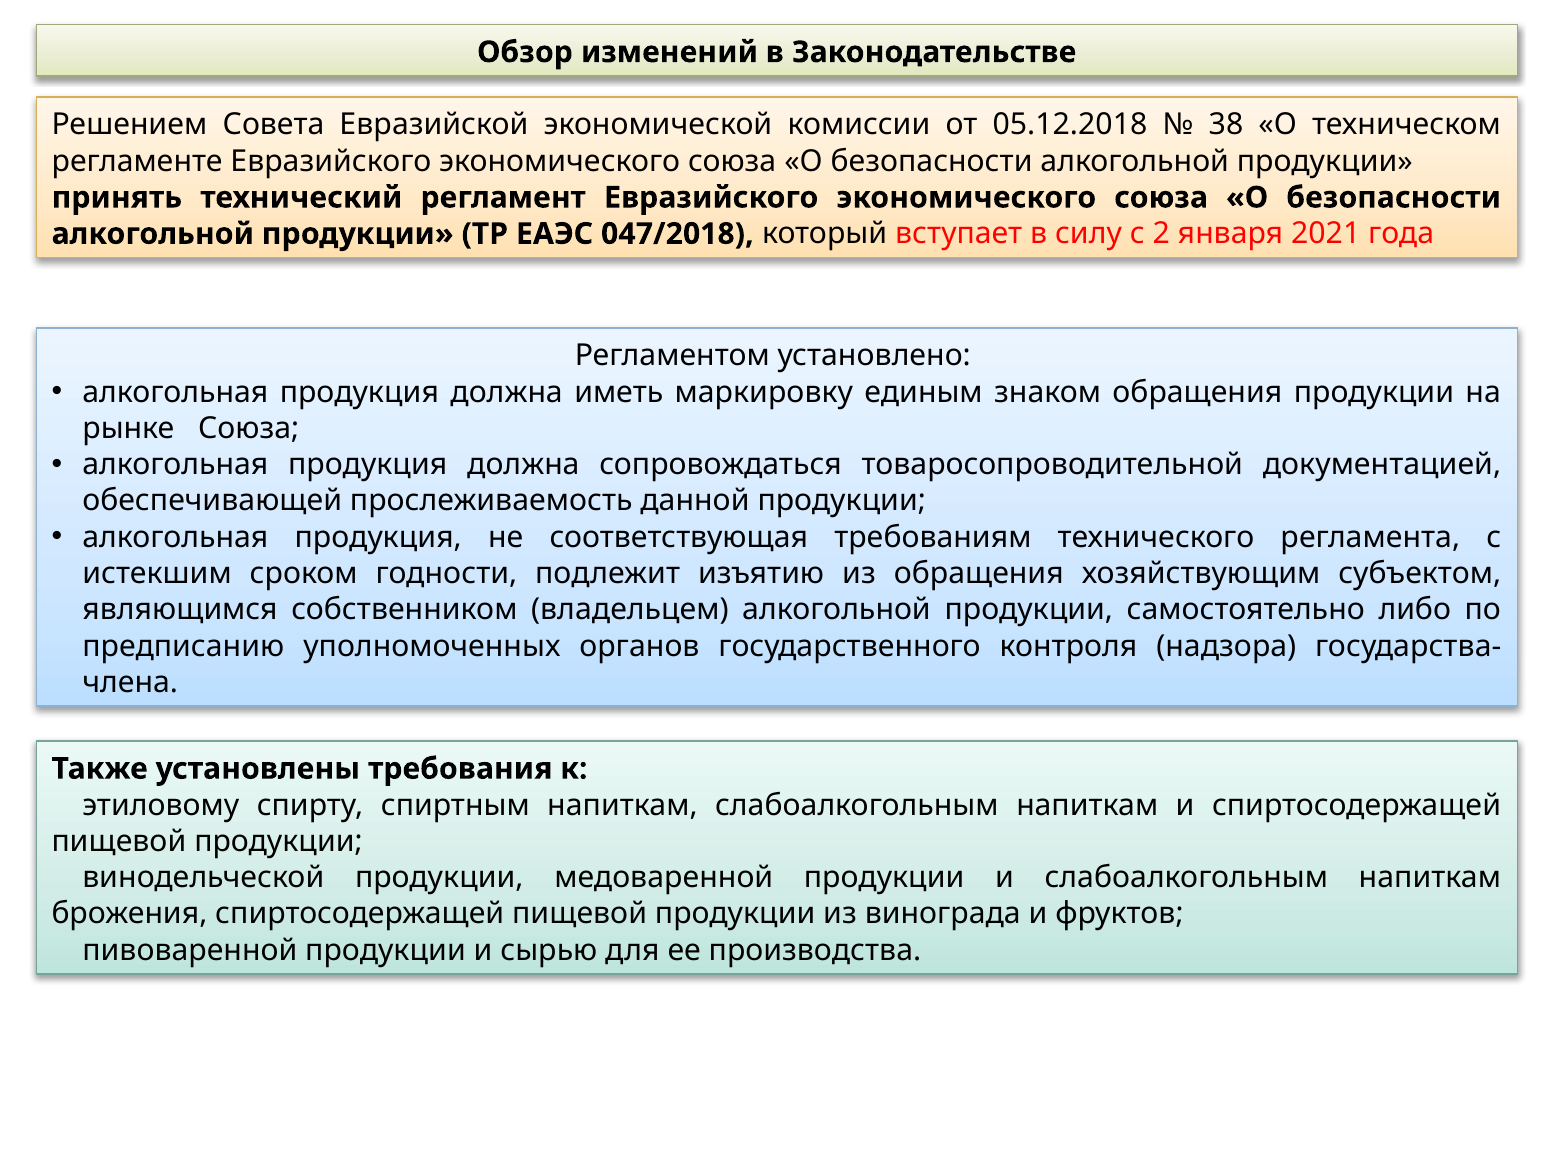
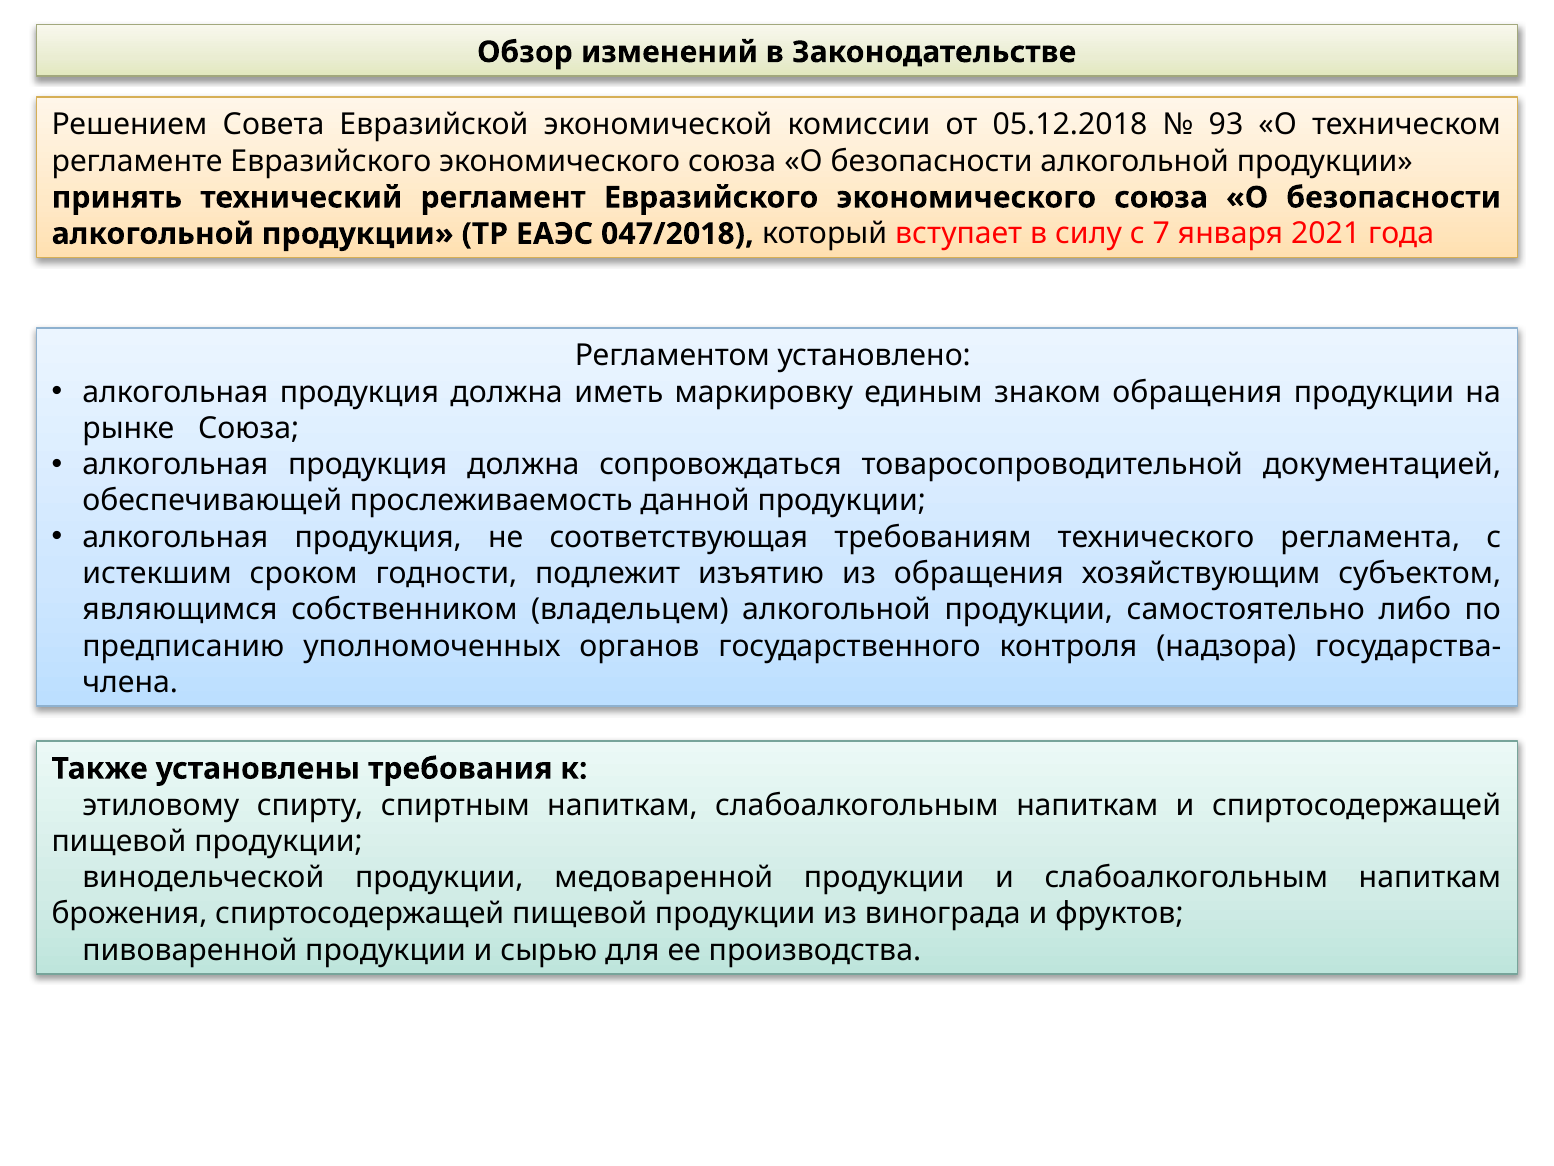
38: 38 -> 93 (1226, 125)
2: 2 -> 7 (1161, 234)
